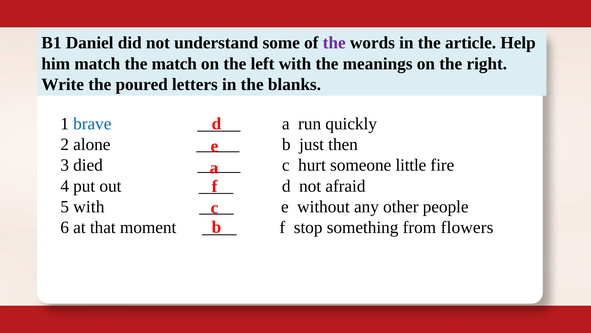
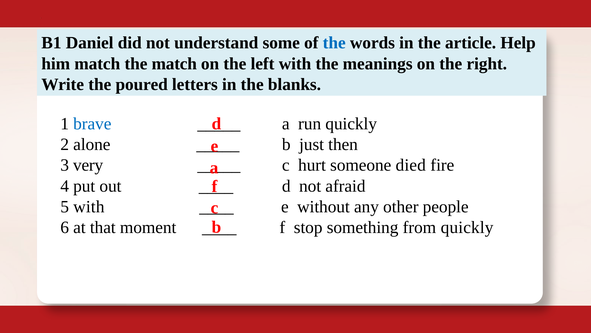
the colour: purple -> blue (334, 43)
died: died -> very (88, 165)
little: little -> died (411, 165)
from flowers: flowers -> quickly (467, 227)
